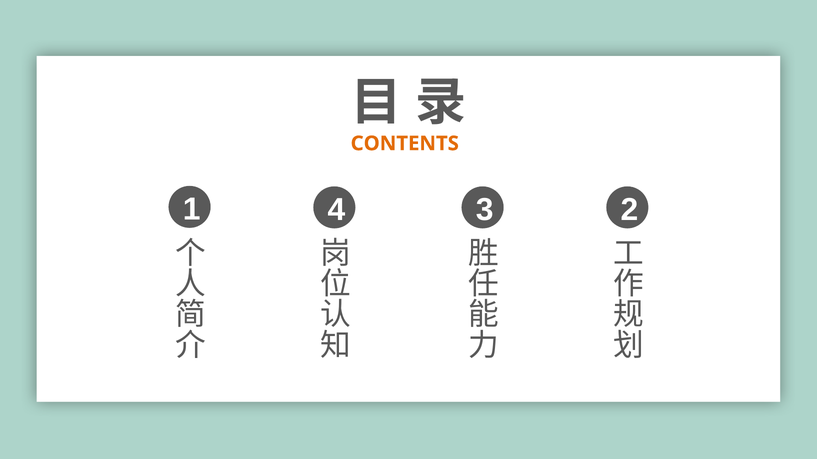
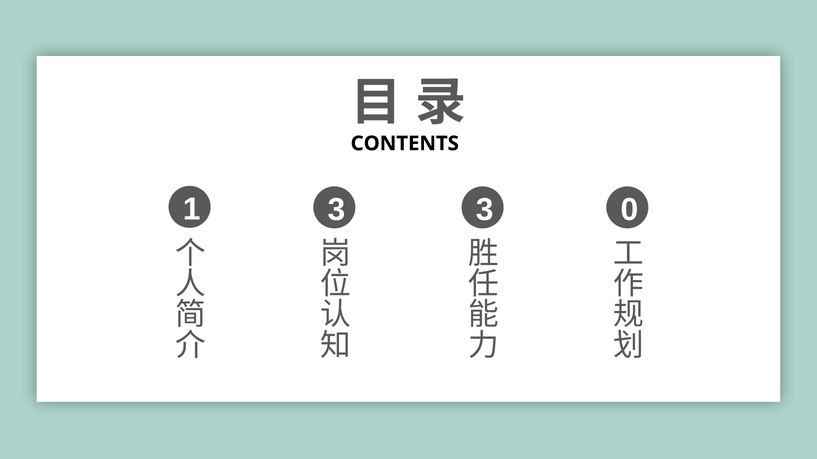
CONTENTS colour: orange -> black (405, 144)
1 4: 4 -> 3 (336, 210)
2: 2 -> 0 (629, 210)
